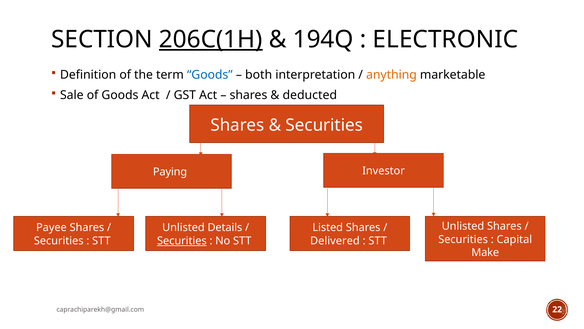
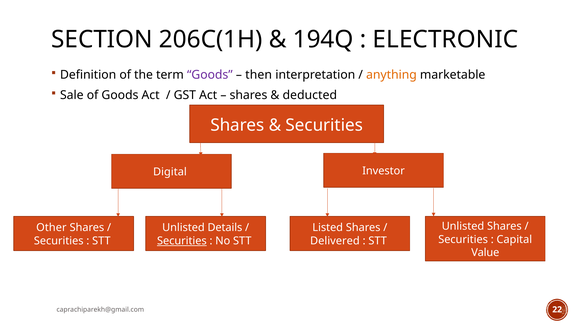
206C(1H underline: present -> none (211, 39)
Goods colour: blue -> purple (210, 75)
both: both -> then (259, 75)
Paying: Paying -> Digital (170, 172)
Payee: Payee -> Other (51, 227)
Make: Make -> Value (485, 252)
